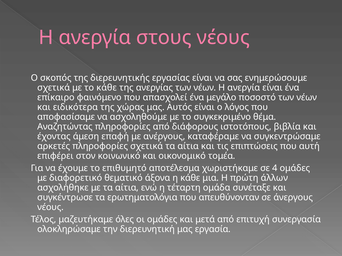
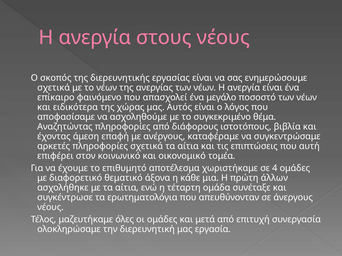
το κάθε: κάθε -> νέων (107, 88)
